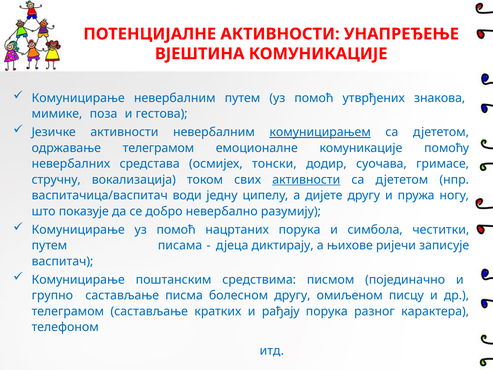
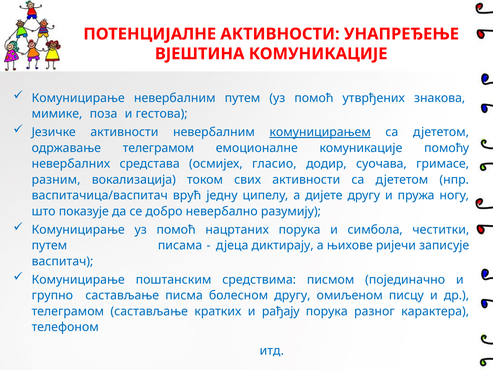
тонски: тонски -> гласио (274, 164)
стручну: стручну -> разним (56, 180)
активности underline: present -> none (306, 180)
води: води -> врућ (187, 195)
